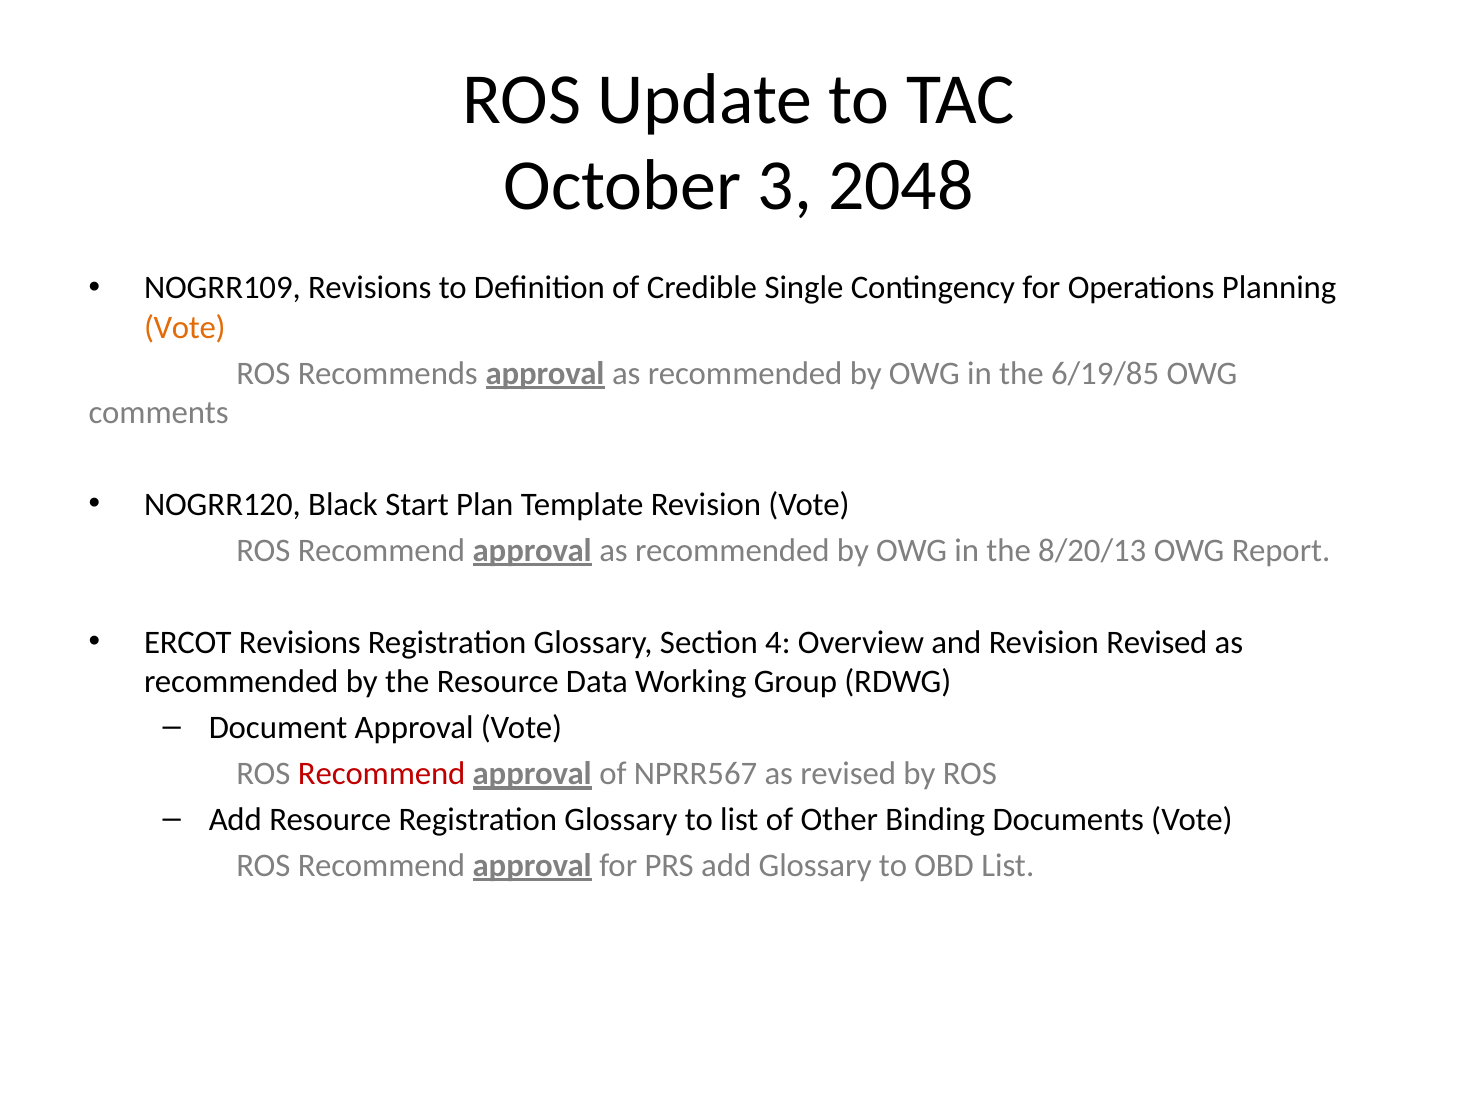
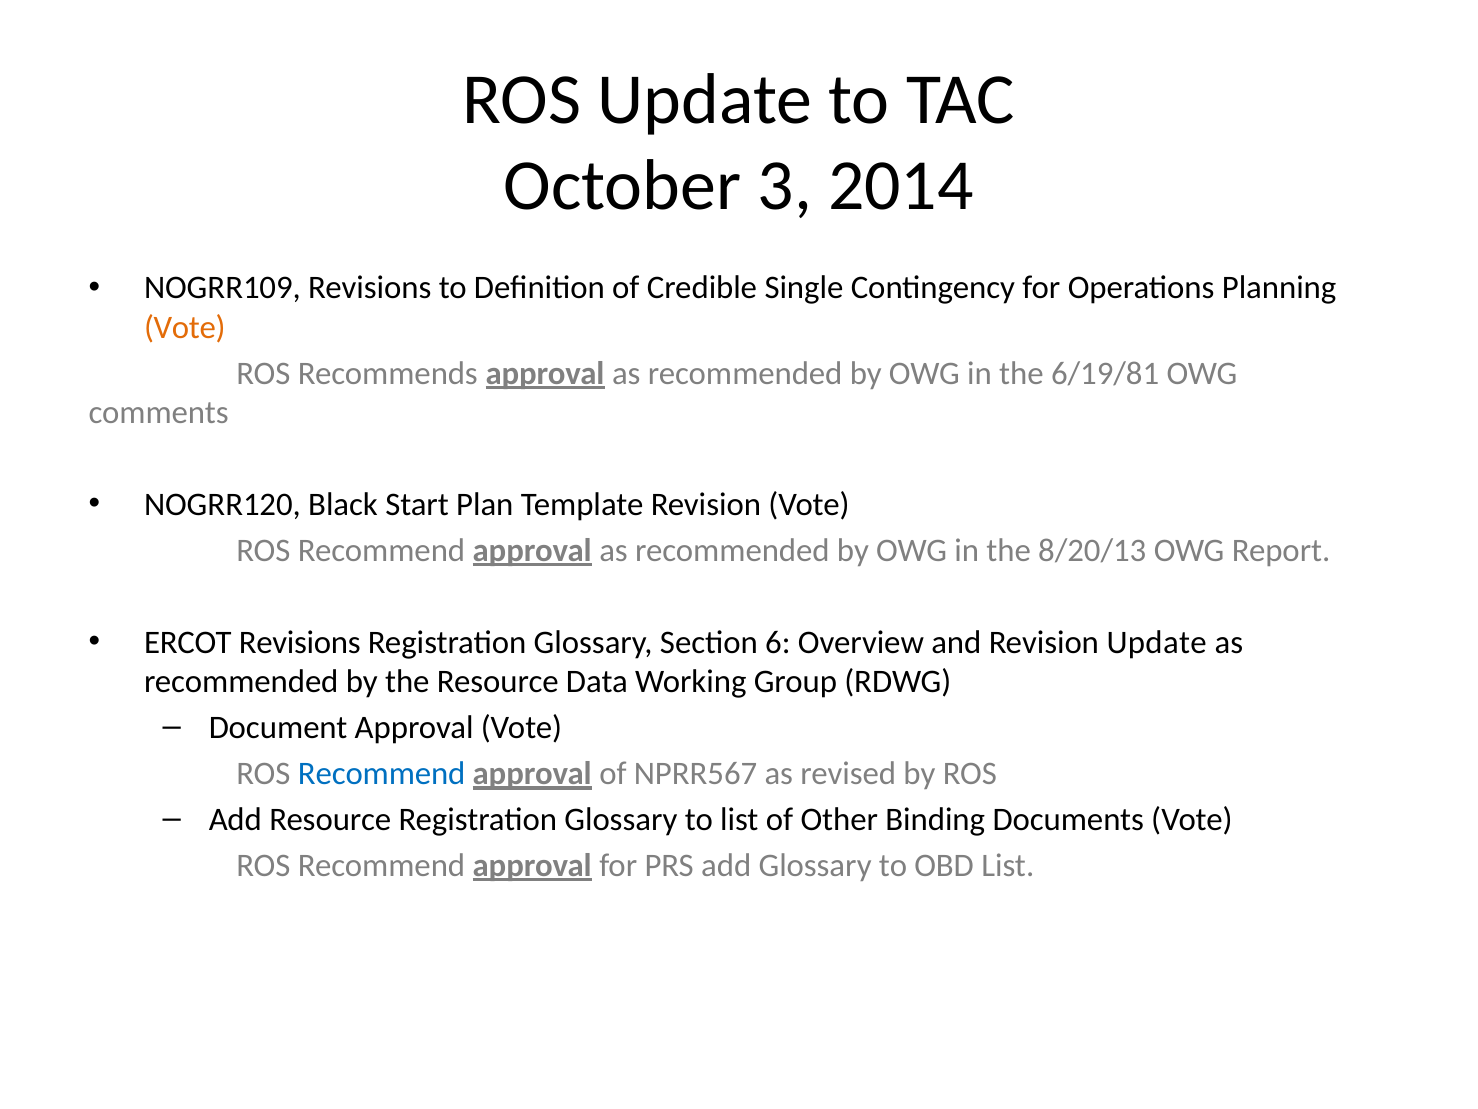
2048: 2048 -> 2014 (901, 186)
6/19/85: 6/19/85 -> 6/19/81 (1105, 373)
4: 4 -> 6 (778, 642)
Revision Revised: Revised -> Update (1157, 642)
Recommend colour: red -> blue (382, 773)
